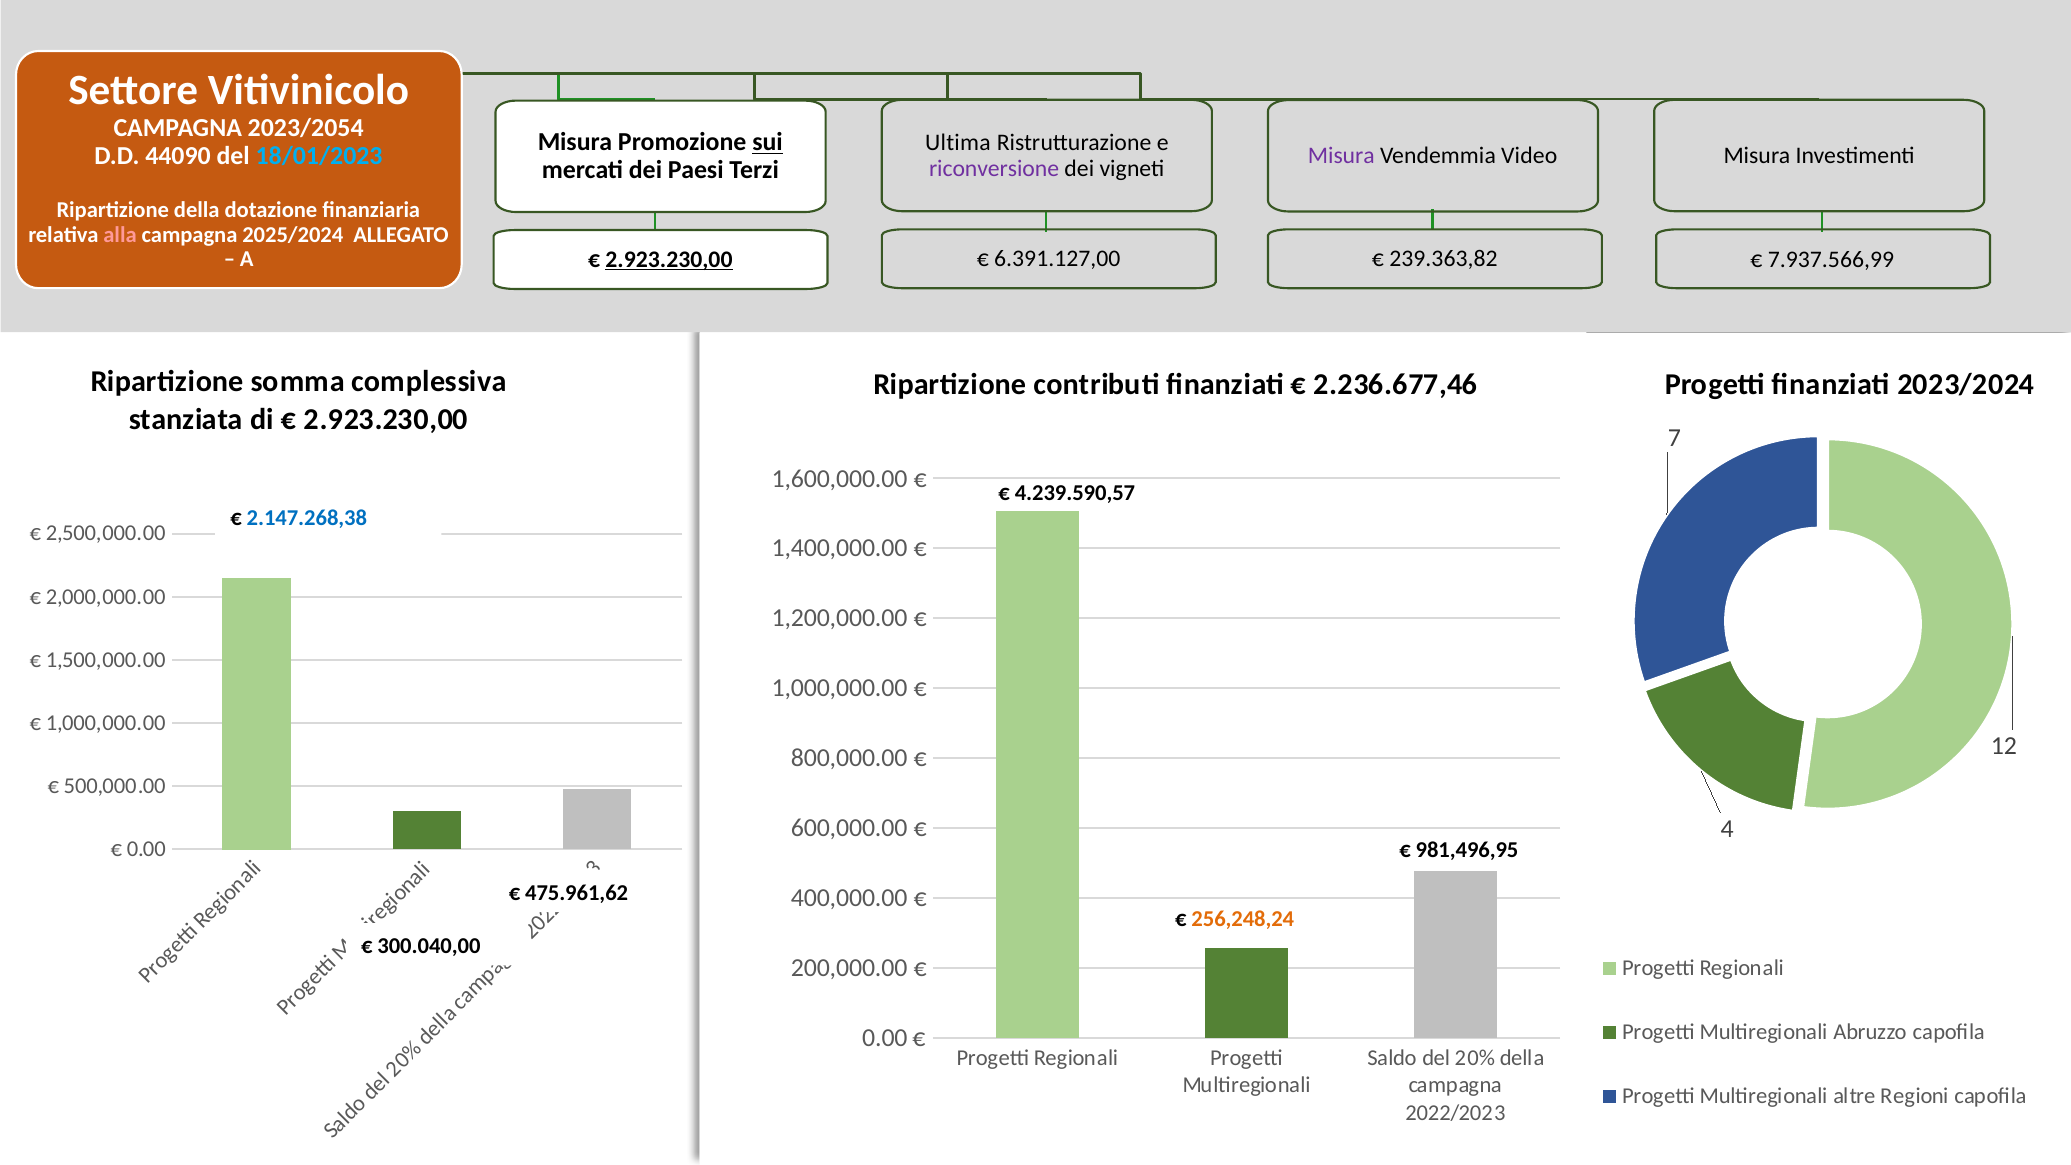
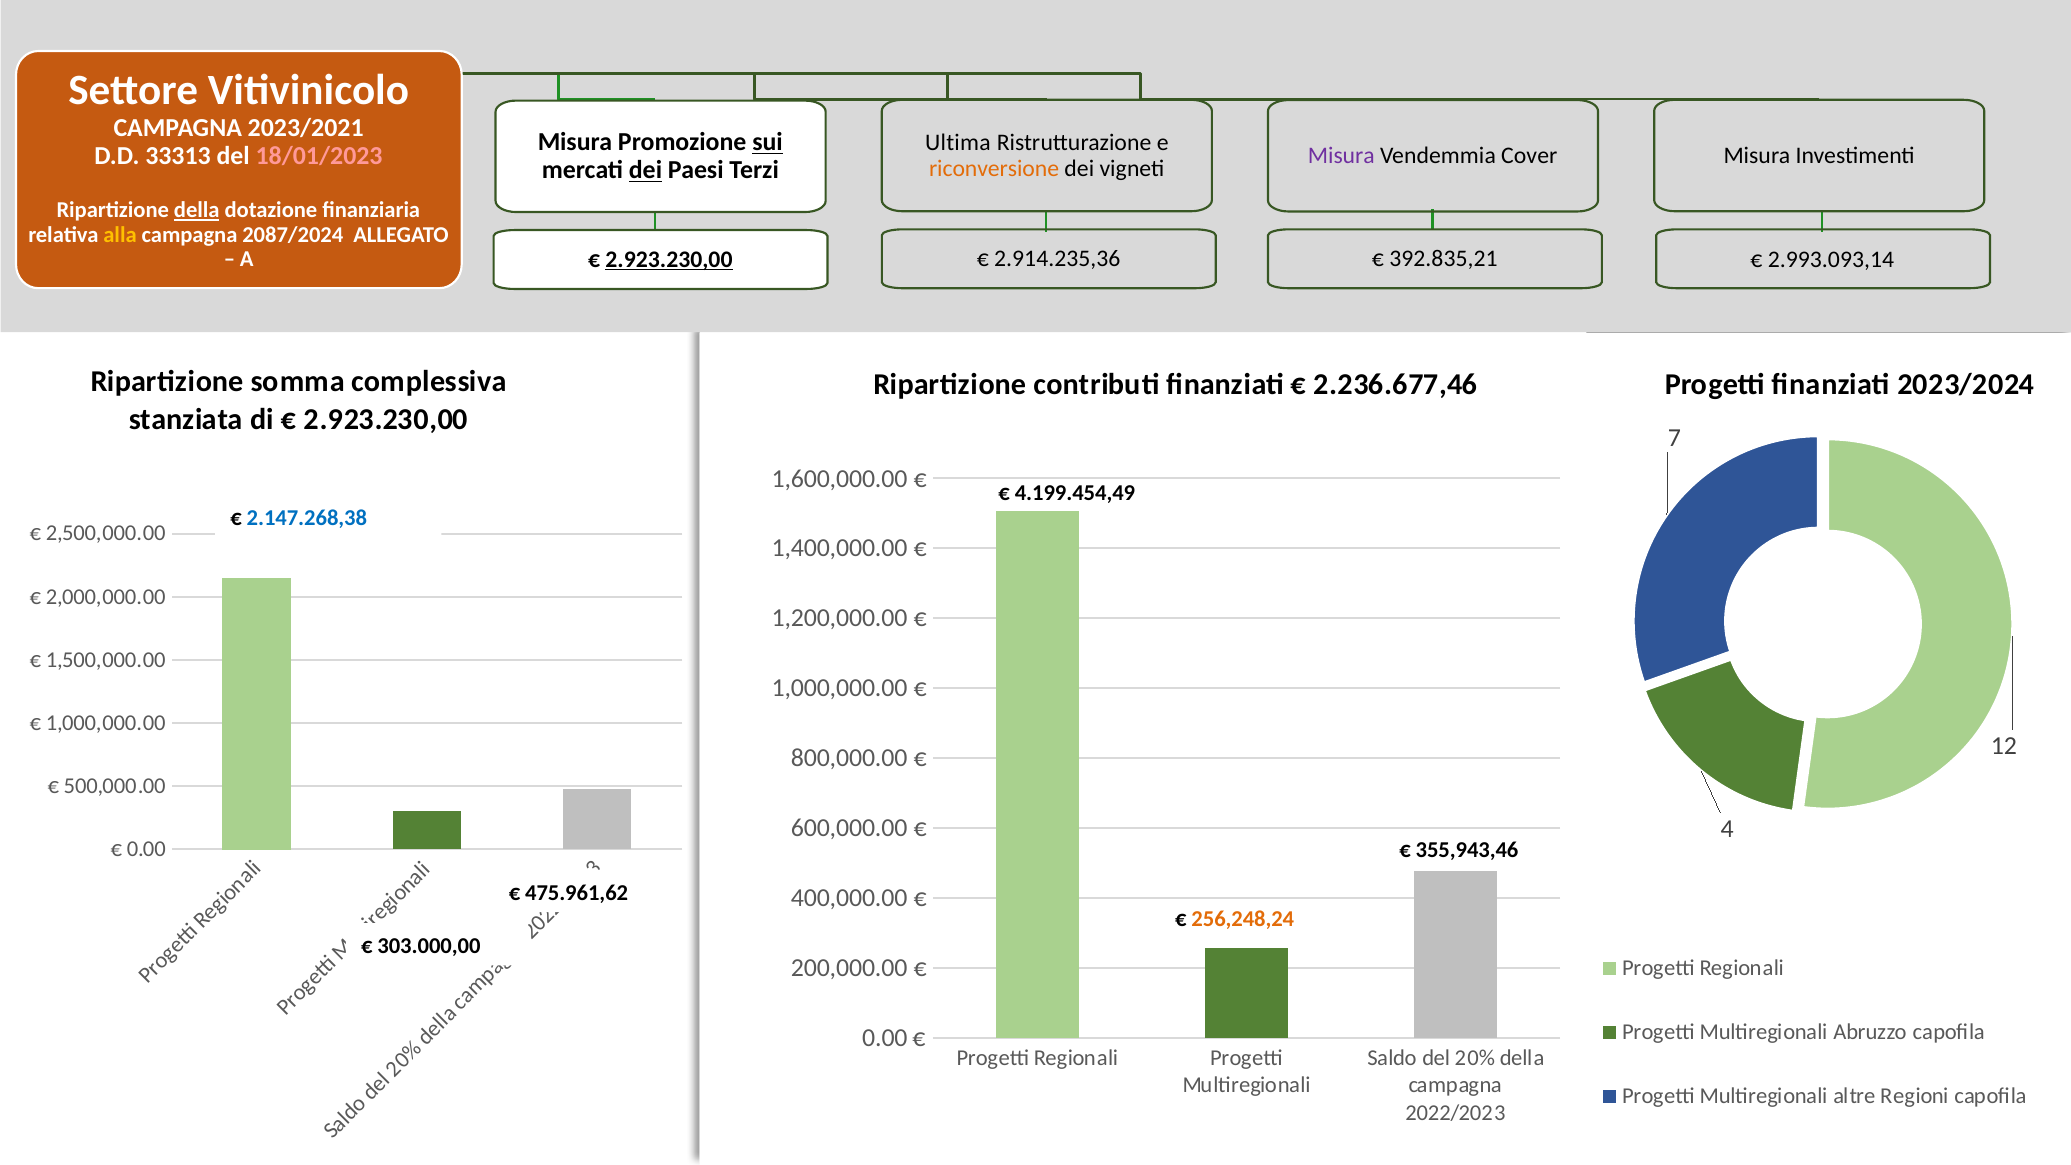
2023/2054: 2023/2054 -> 2023/2021 (306, 128)
44090: 44090 -> 33313 (178, 156)
18/01/2023 colour: light blue -> pink (319, 156)
Video: Video -> Cover (1529, 156)
riconversione colour: purple -> orange (994, 168)
dei underline: none -> present (645, 170)
della underline: none -> present (197, 210)
alla colour: pink -> yellow (120, 235)
2025/2024: 2025/2024 -> 2087/2024 (293, 235)
6.391.127,00: 6.391.127,00 -> 2.914.235,36 (1057, 259)
239.363,82: 239.363,82 -> 392.835,21 (1443, 259)
7.937.566,99: 7.937.566,99 -> 2.993.093,14 (1831, 260)
4.239.590,57: 4.239.590,57 -> 4.199.454,49 (1075, 493)
981,496,95: 981,496,95 -> 355,943,46 (1467, 850)
300.040,00: 300.040,00 -> 303.000,00 (429, 946)
